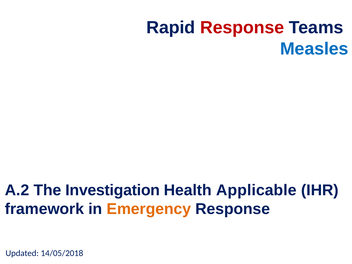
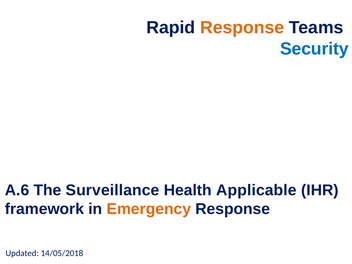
Response colour: red -> orange (242, 28)
Measles: Measles -> Security (314, 49)
A.2: A.2 -> A.6 (17, 190)
Investigation: Investigation -> Surveillance (113, 190)
